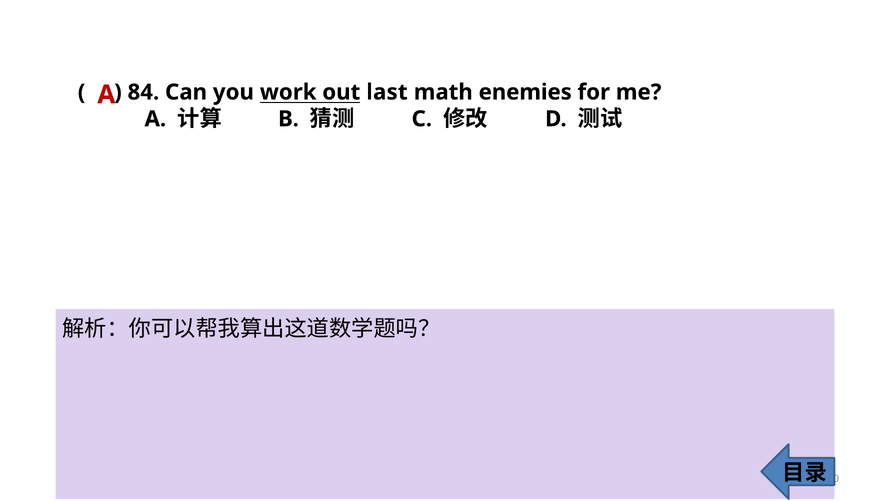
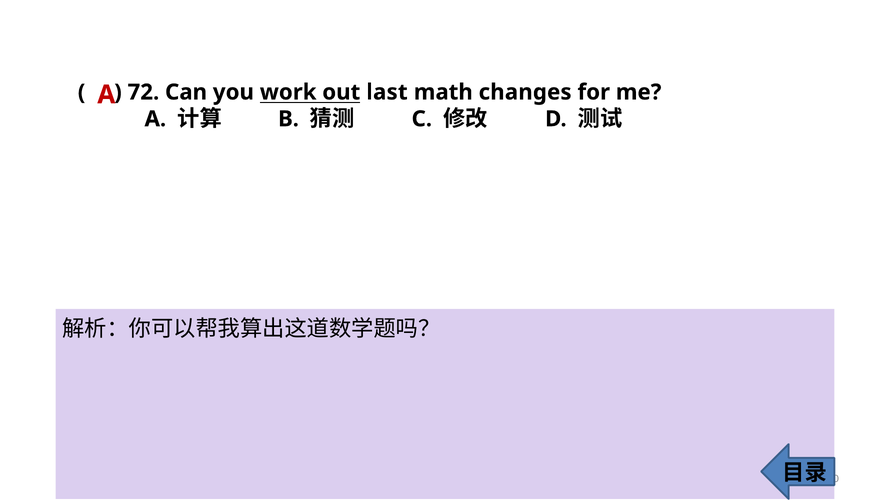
84: 84 -> 72 (143, 92)
enemies: enemies -> changes (525, 92)
